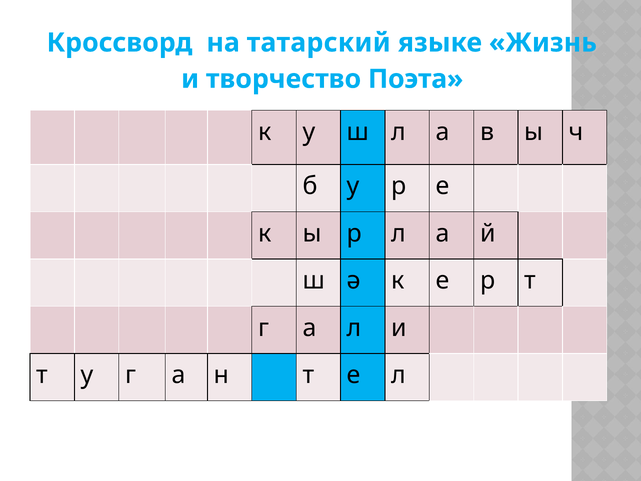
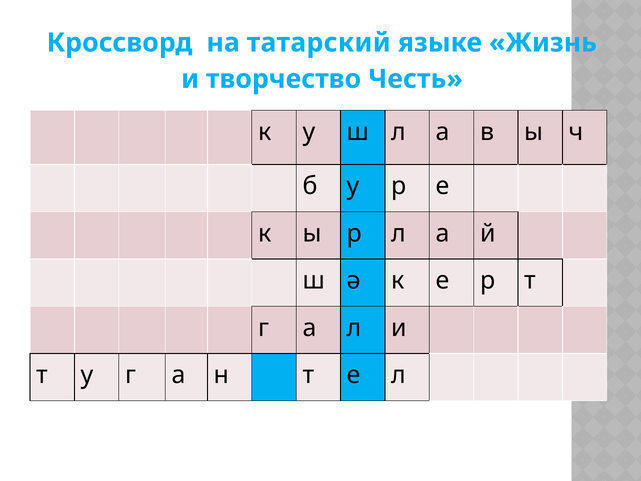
Поэта: Поэта -> Честь (415, 79)
